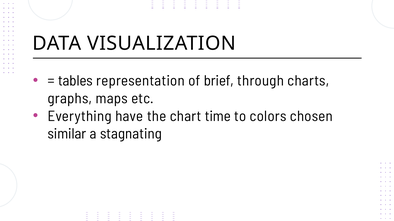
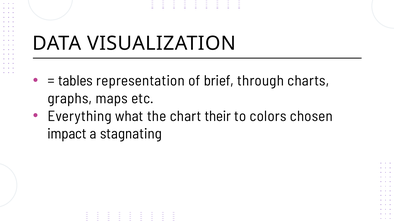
have: have -> what (129, 116)
time: time -> their (218, 116)
similar: similar -> impact (67, 134)
